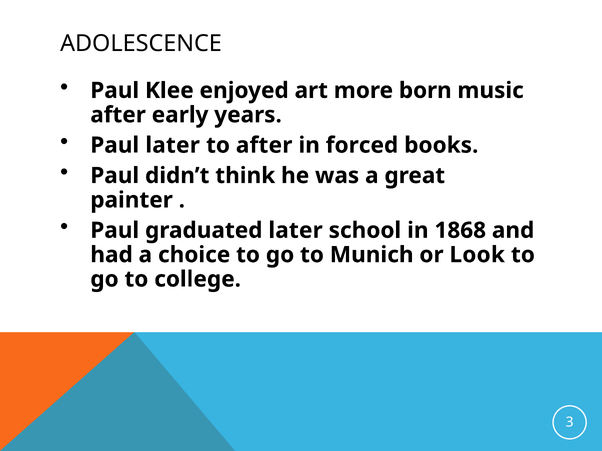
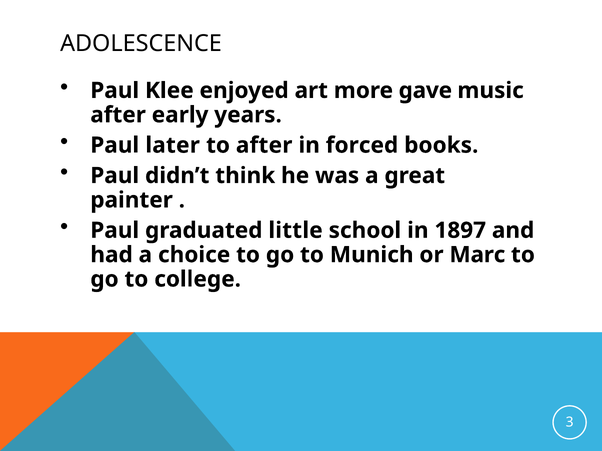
born: born -> gave (425, 91)
graduated later: later -> little (296, 231)
1868: 1868 -> 1897 (460, 231)
Look: Look -> Marc (477, 255)
